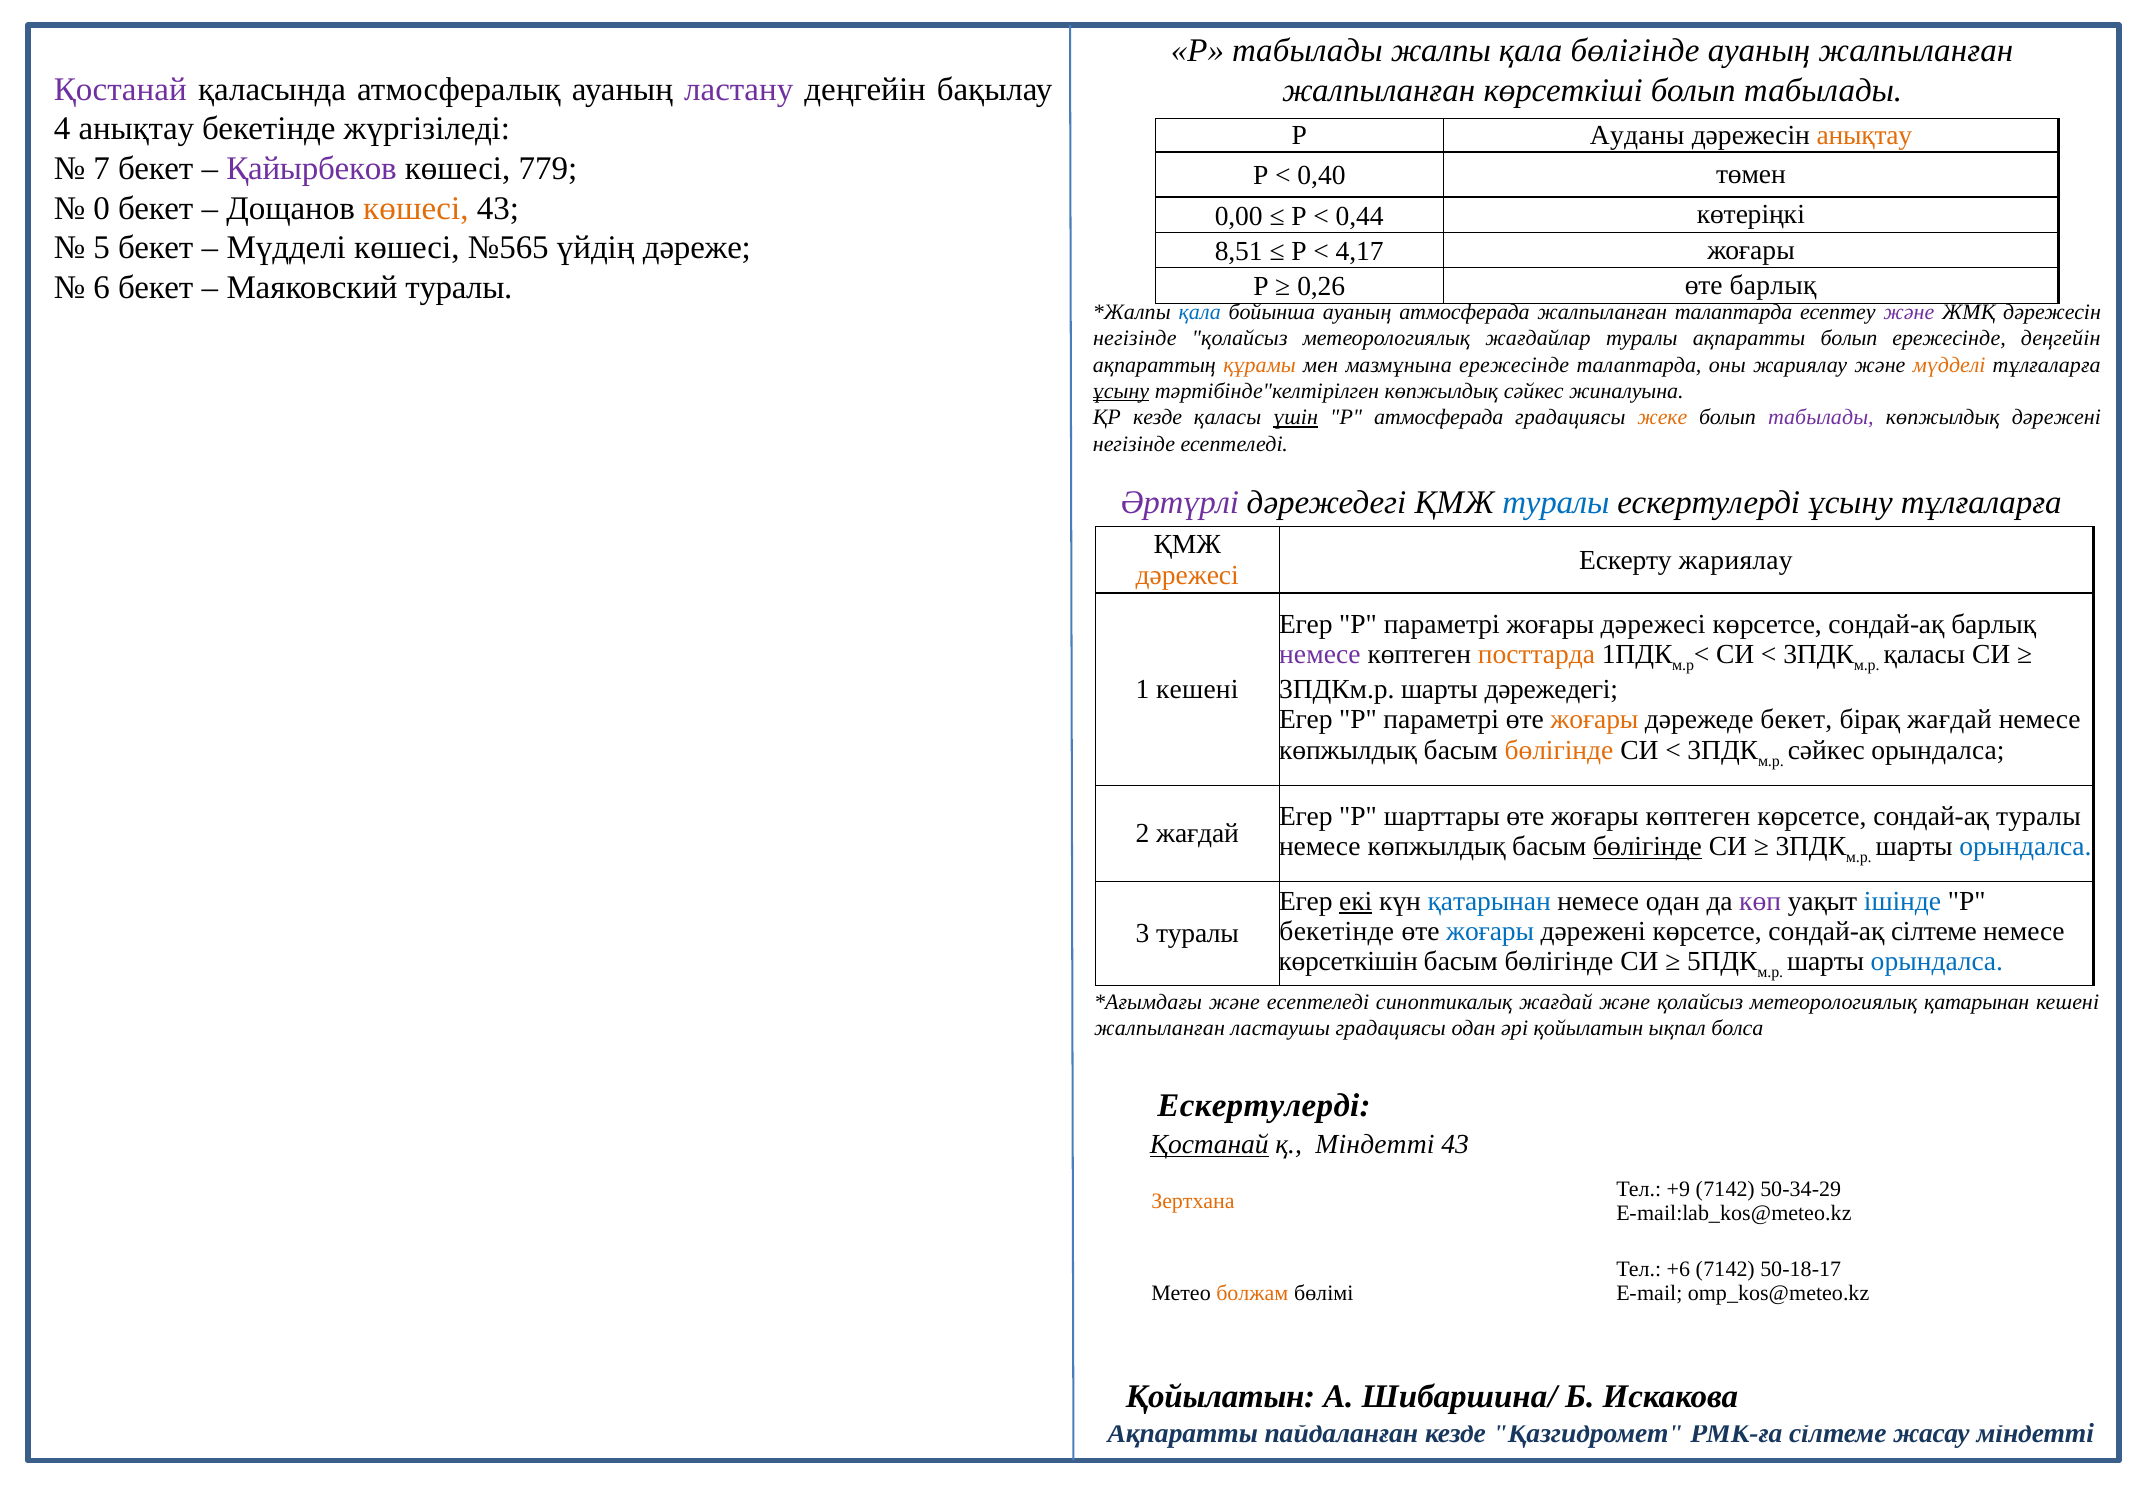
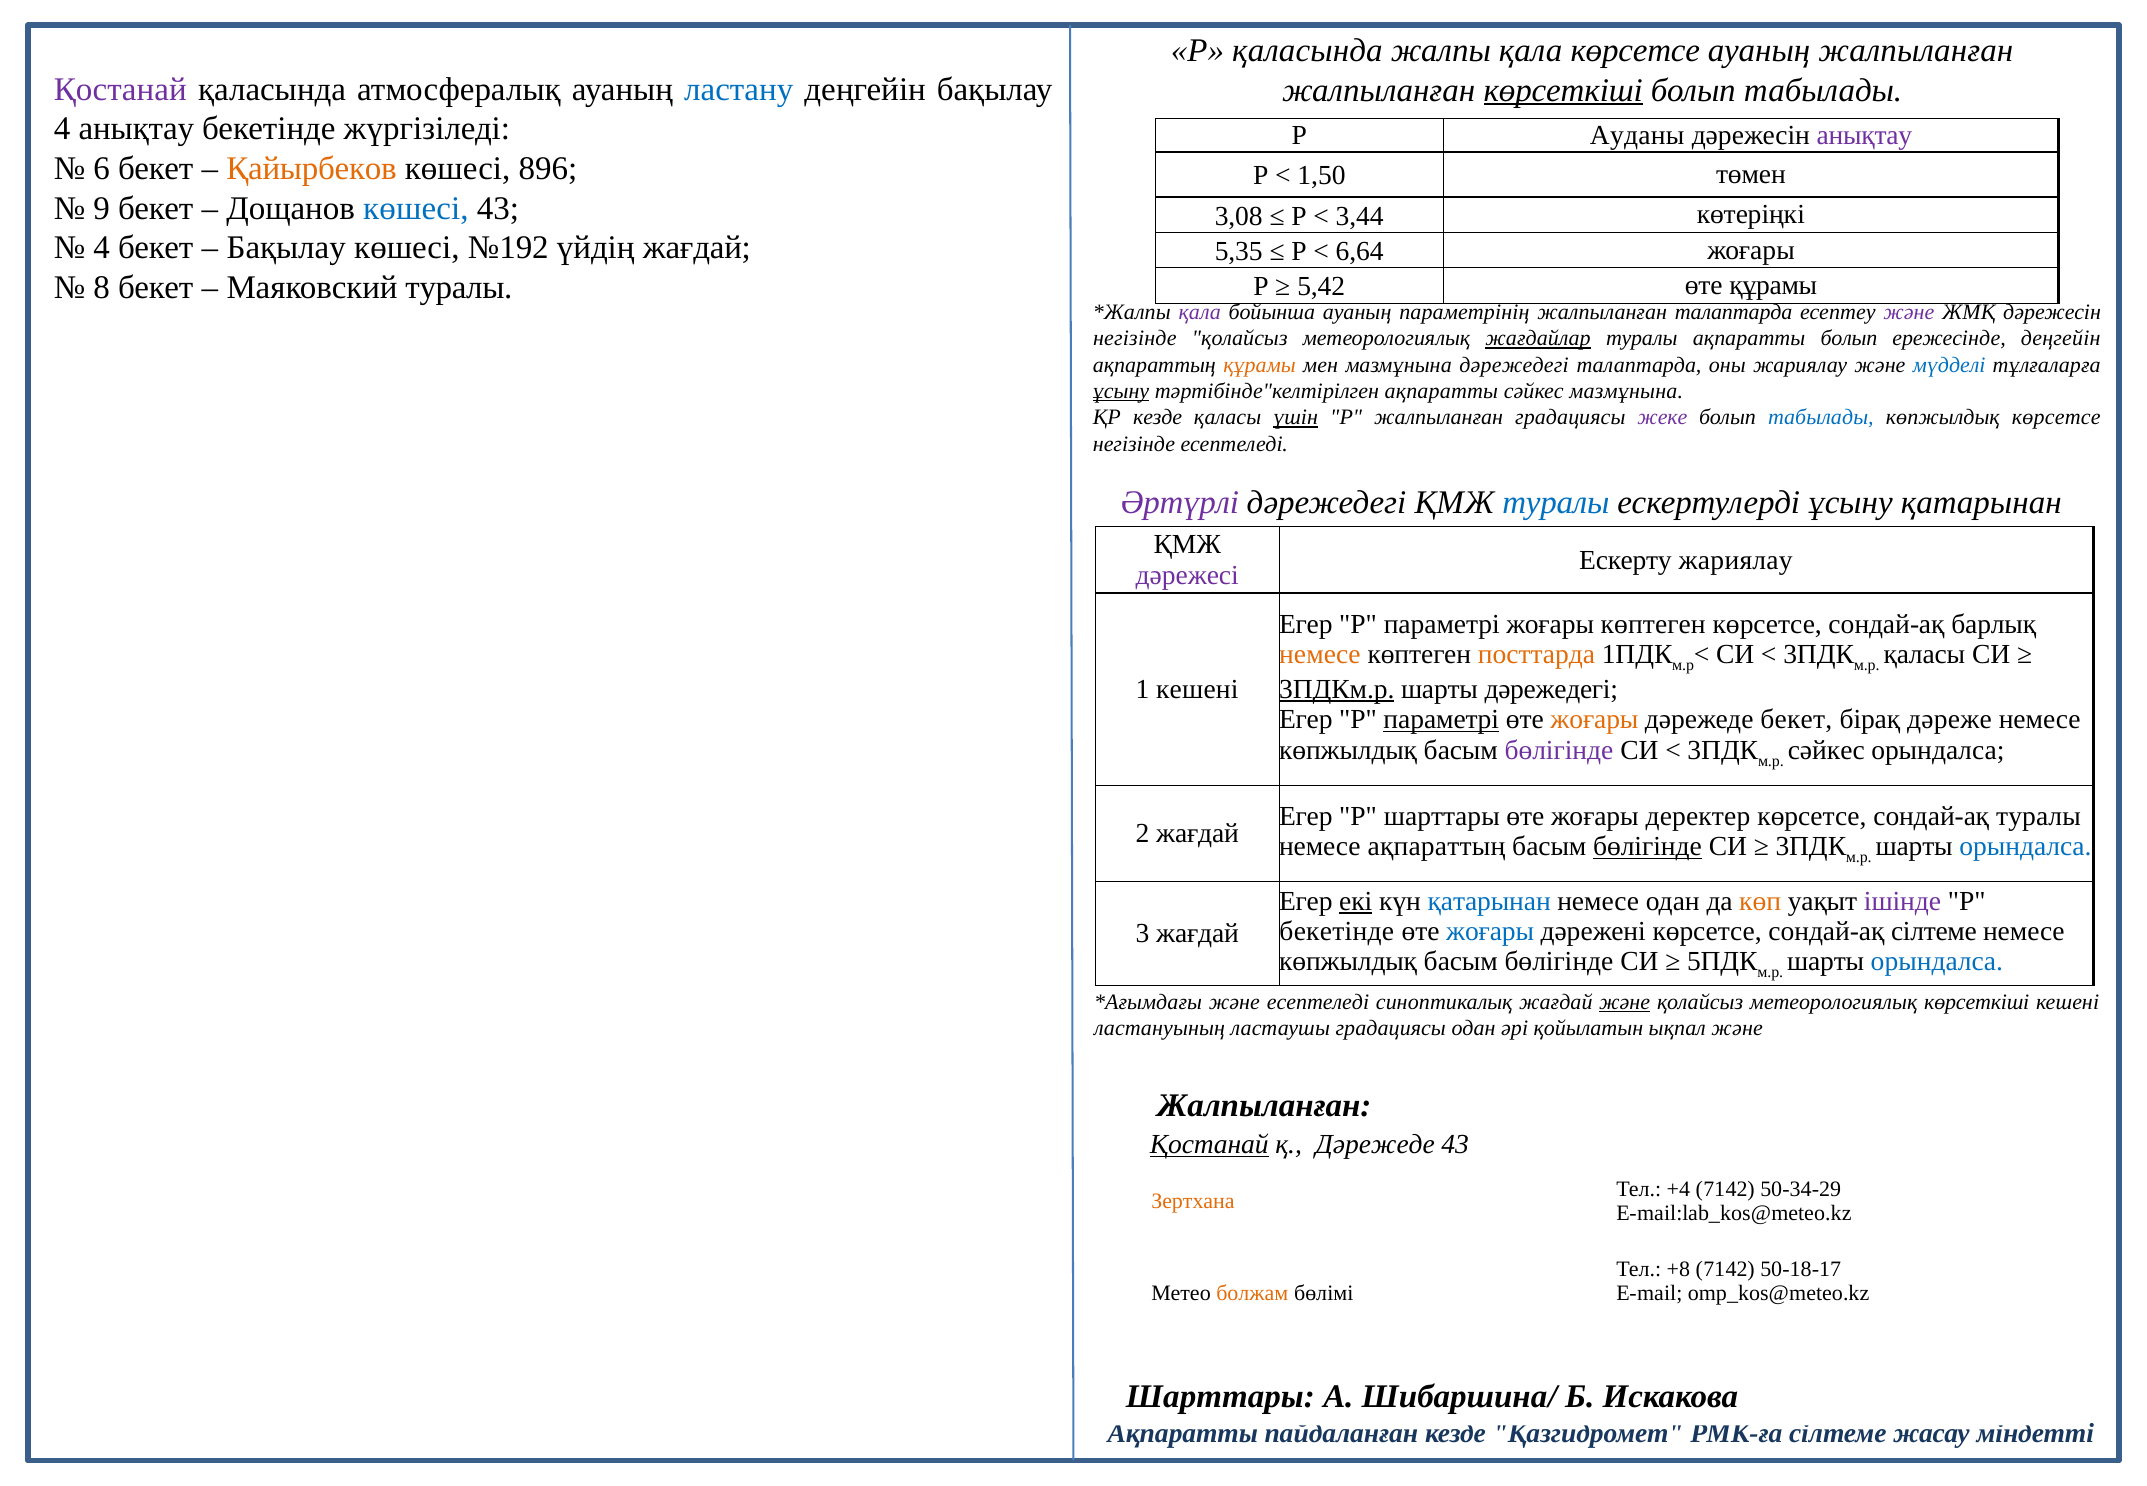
Р табылады: табылады -> қаласында (1307, 51)
қала бөлігінде: бөлігінде -> көрсетсе (1635, 51)
ластану colour: purple -> blue (739, 89)
көрсеткіші underline: none -> present (1563, 90)
анықтау colour: orange -> purple (1864, 136)
7: 7 -> 6 (102, 169)
Қайырбеков colour: purple -> orange (312, 169)
779: 779 -> 896 (548, 169)
0,40: 0,40 -> 1,50 (1322, 176)
0: 0 -> 9 (102, 208)
көшесі colour: orange -> blue (416, 208)
0,00: 0,00 -> 3,08 (1239, 216)
0,44: 0,44 -> 3,44 (1360, 216)
5: 5 -> 4 (102, 248)
Мүдделі: Мүдделі -> Бақылау (286, 248)
№565: №565 -> №192 (508, 248)
үйдің дәреже: дәреже -> жағдай (697, 248)
8,51: 8,51 -> 5,35 (1239, 251)
4,17: 4,17 -> 6,64 (1360, 251)
6: 6 -> 8 (102, 287)
0,26: 0,26 -> 5,42 (1321, 287)
өте барлық: барлық -> құрамы (1773, 286)
қала colour: blue -> purple (1200, 312)
ауаның атмосферада: атмосферада -> параметрінің (1464, 312)
жағдайлар underline: none -> present (1538, 339)
мазмұнына ережесінде: ережесінде -> дәрежедегі (1514, 365)
мүдделі colour: orange -> blue (1949, 365)
тәртібінде"келтірілген көпжылдық: көпжылдық -> ақпаратты (1441, 391)
сәйкес жиналуына: жиналуына -> мазмұнына (1626, 391)
Р атмосферада: атмосферада -> жалпыланған (1439, 418)
жеке colour: orange -> purple (1662, 418)
табылады colour: purple -> blue (1821, 418)
көпжылдық дәрежені: дәрежені -> көрсетсе (2056, 418)
ұсыну тұлғаларға: тұлғаларға -> қатарынан (1981, 502)
дәрежесі colour: orange -> purple (1187, 575)
жоғары дәрежесі: дәрежесі -> көптеген (1653, 624)
немесе colour: purple -> orange (1320, 655)
3ПДКм.р underline: none -> present (1337, 690)
параметрі underline: none -> present (1441, 720)
бірақ жағдай: жағдай -> дәреже (1949, 720)
бөлігінде colour: orange -> purple (1559, 750)
жоғары көптеген: көптеген -> деректер (1698, 816)
көпжылдық: көпжылдық -> ақпараттың (1436, 847)
көп colour: purple -> orange (1760, 901)
ішінде colour: blue -> purple (1903, 901)
3 туралы: туралы -> жағдай (1198, 934)
көрсеткішін: көрсеткішін -> көпжылдық (1348, 962)
және underline: none -> present (1625, 1002)
метеорологиялық қатарынан: қатарынан -> көрсеткіші (1977, 1002)
жалпыланған: жалпыланған -> ластануының (1160, 1029)
ықпал болса: болса -> және (1737, 1029)
Ескертулерді: Ескертулерді -> Жалпыланған (1264, 1105)
қ Міндетті: Міндетті -> Дәрежеде (1375, 1145)
+9: +9 -> +4 (1678, 1189)
+6: +6 -> +8 (1678, 1269)
Қойылатын: Қойылатын -> Шарттары (1220, 1397)
